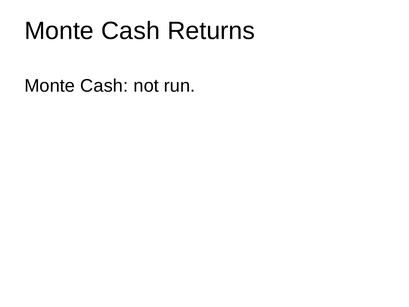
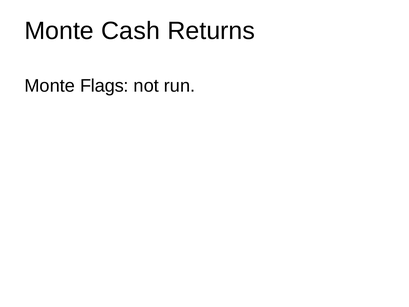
Cash: Cash -> Flags (104, 86)
